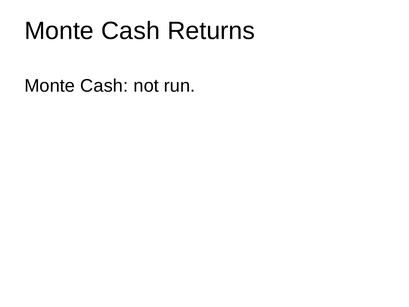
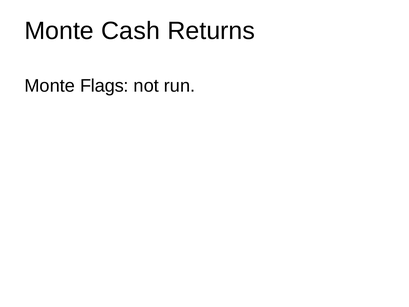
Cash: Cash -> Flags (104, 86)
